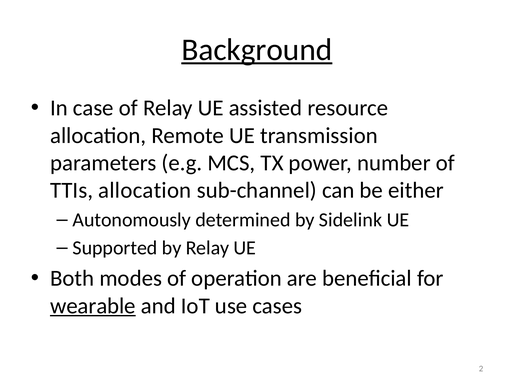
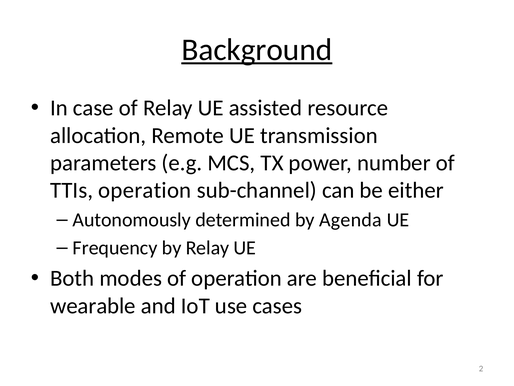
TTIs allocation: allocation -> operation (145, 190)
Sidelink: Sidelink -> Agenda (350, 220)
Supported: Supported -> Frequency (115, 248)
wearable underline: present -> none (93, 306)
